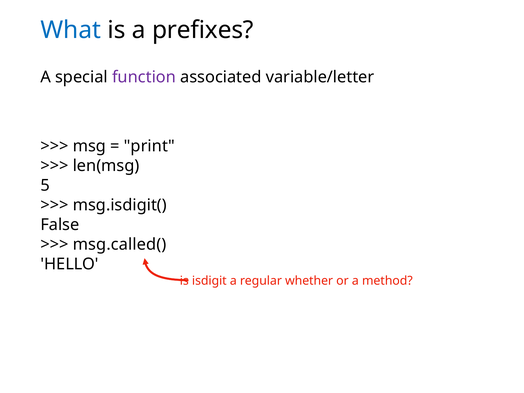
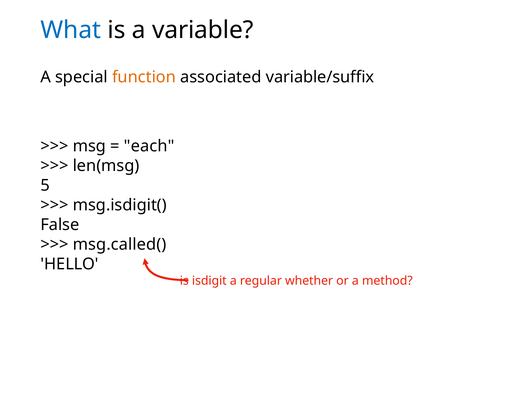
prefixes: prefixes -> variable (203, 30)
function colour: purple -> orange (144, 77)
variable/letter: variable/letter -> variable/suffix (320, 77)
print: print -> each (149, 146)
